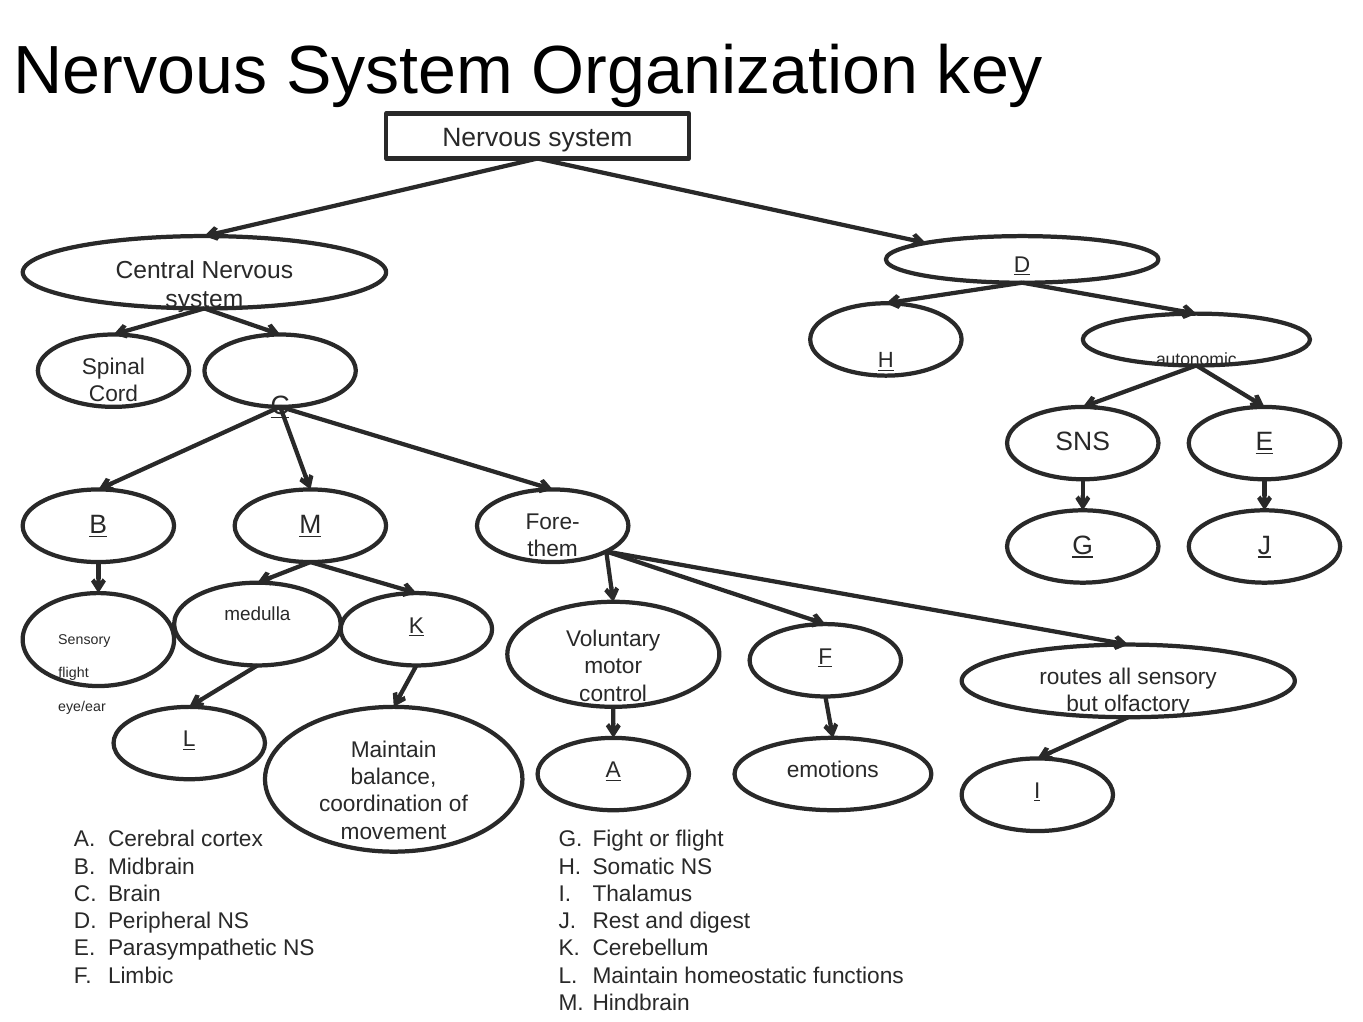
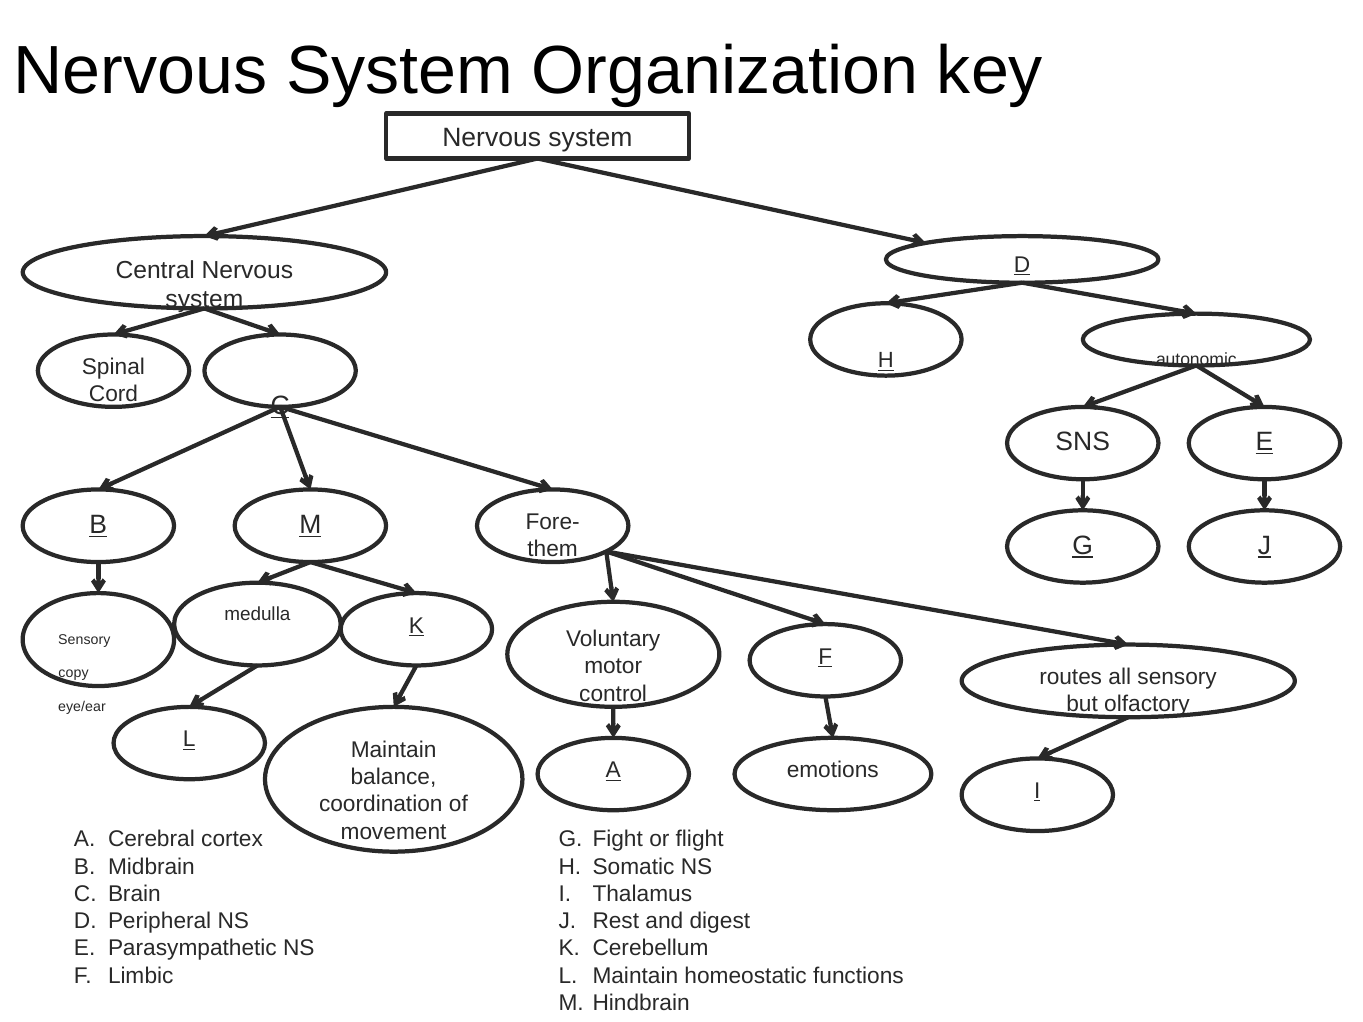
flight: flight -> copy (74, 673)
